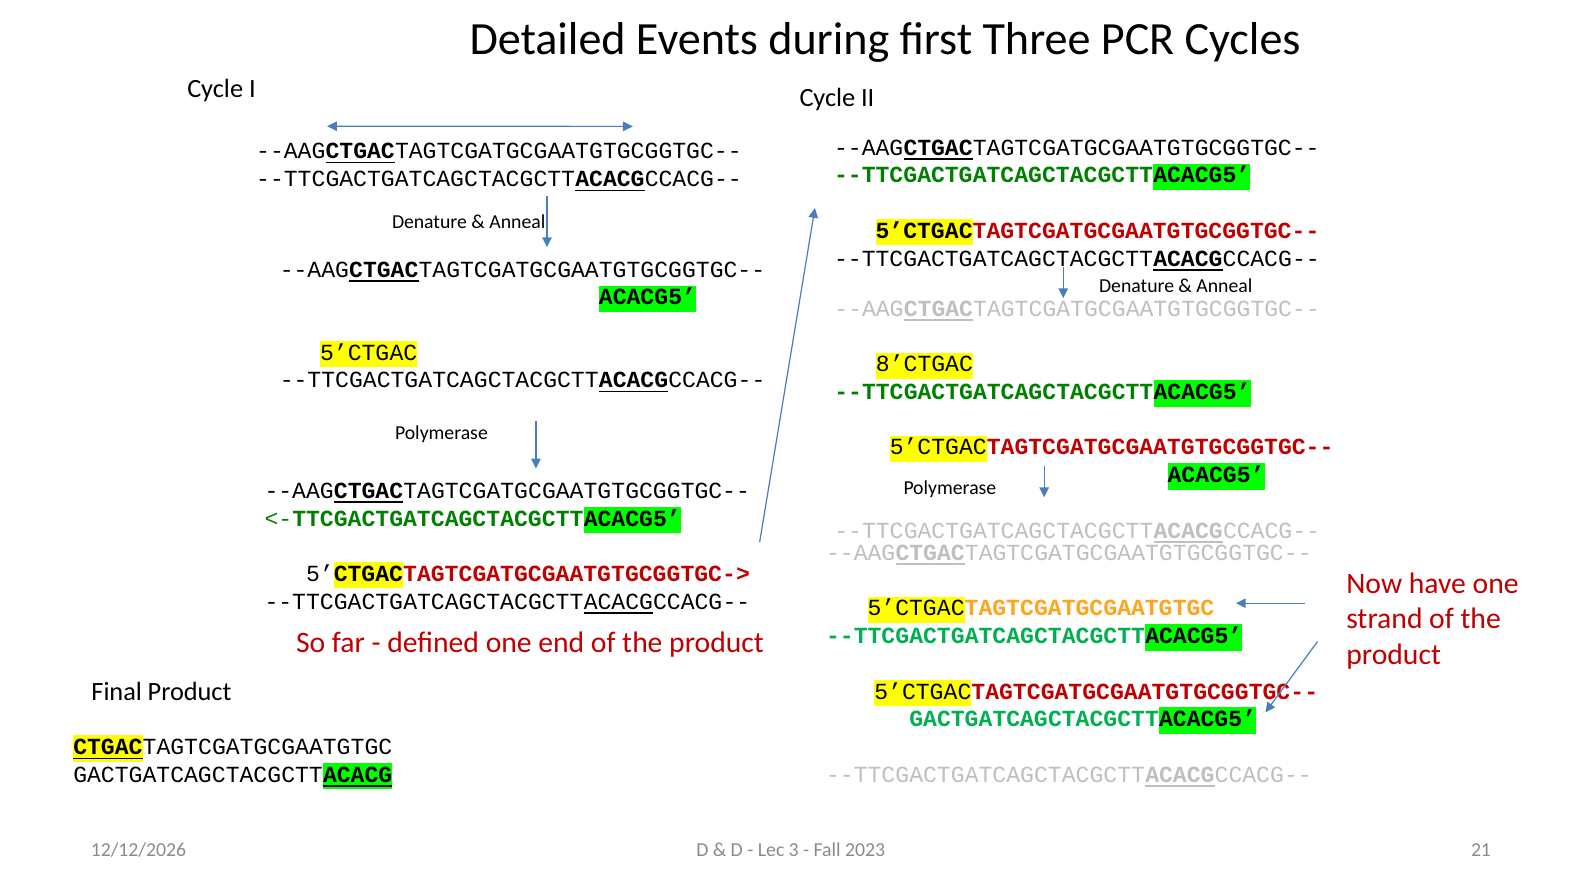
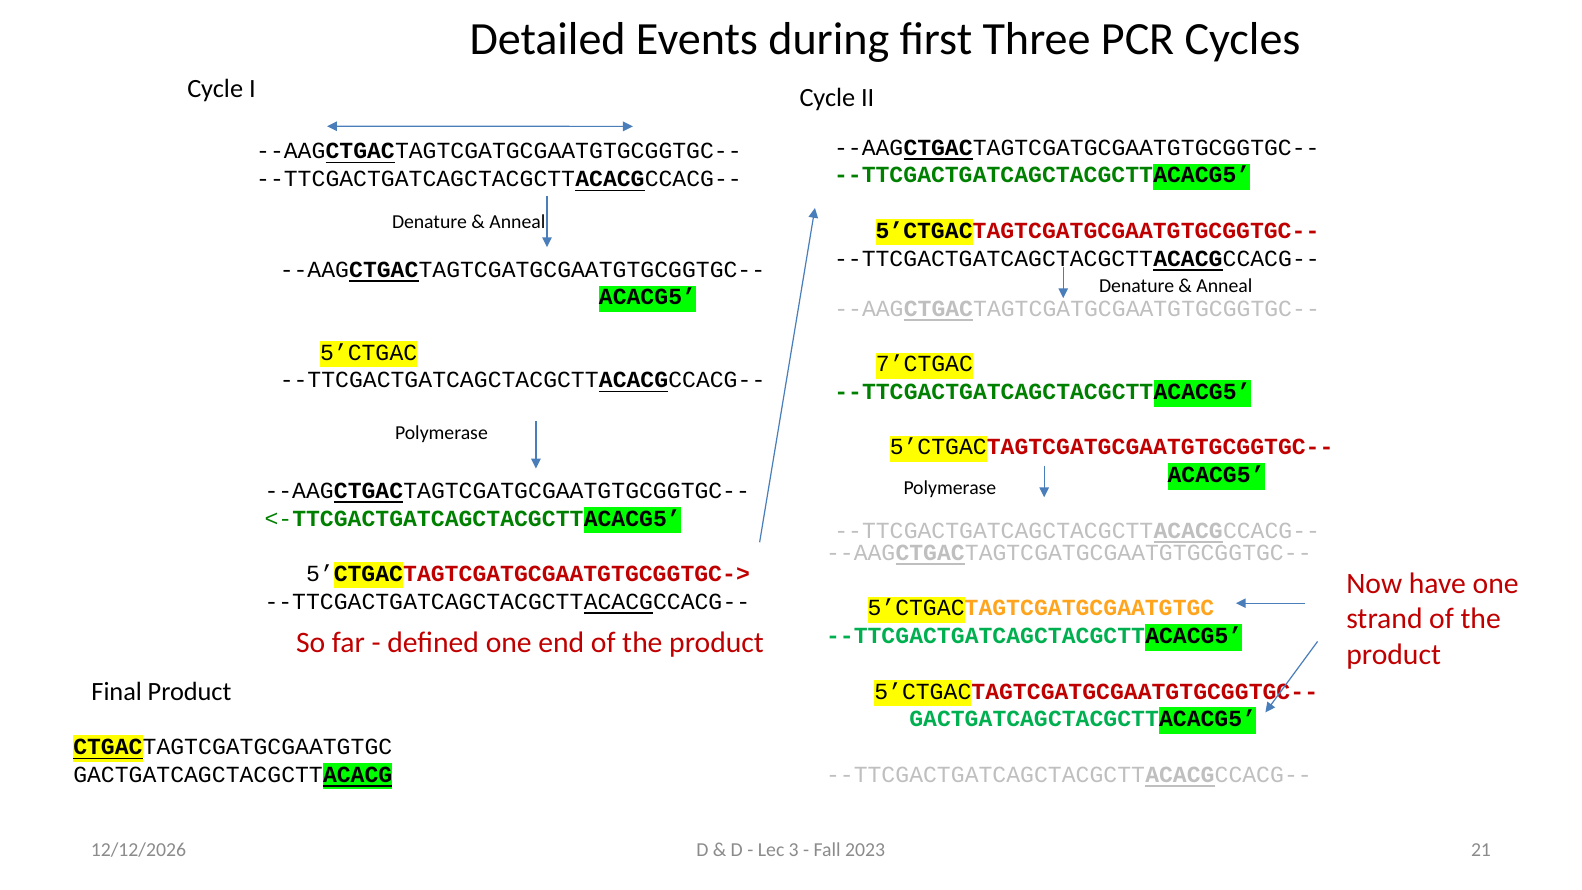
8’CTGAC: 8’CTGAC -> 7’CTGAC (924, 364)
